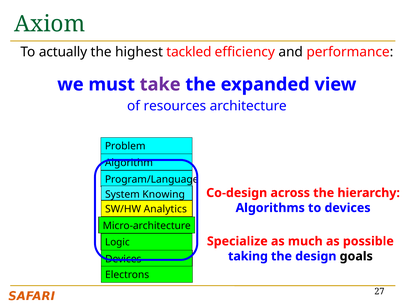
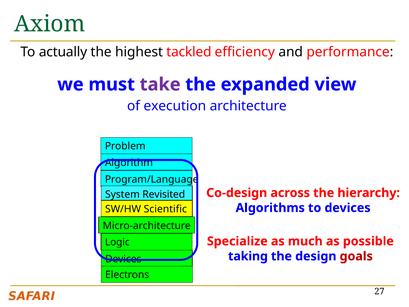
resources: resources -> execution (175, 106)
Knowing: Knowing -> Revisited (164, 194)
Analytics: Analytics -> Scientific (165, 209)
goals colour: black -> red (356, 256)
